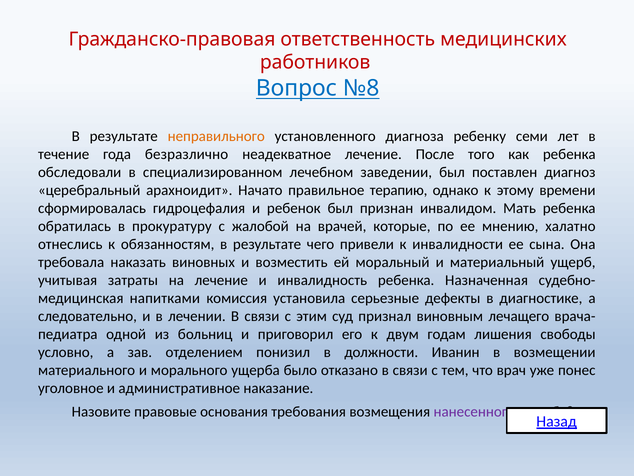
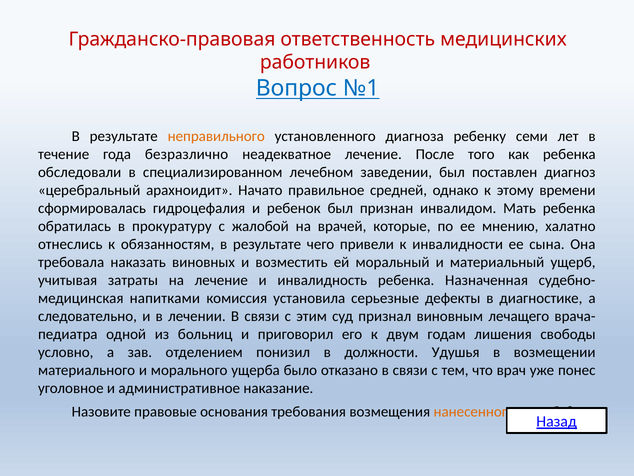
№8: №8 -> №1 (361, 88)
терапию: терапию -> средней (399, 190)
Иванин: Иванин -> Удушья (456, 352)
нанесенного colour: purple -> orange (474, 411)
